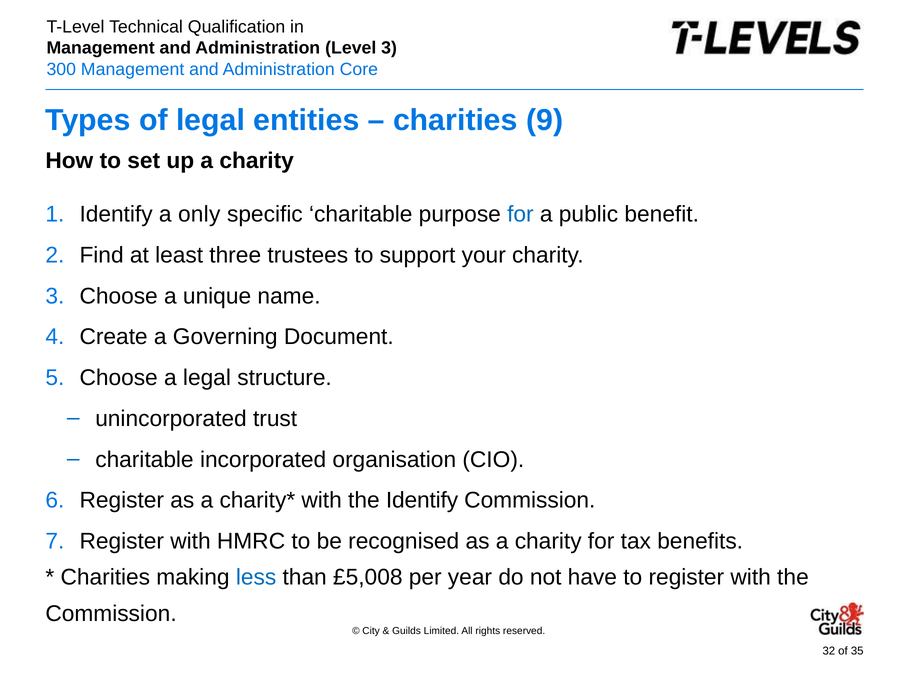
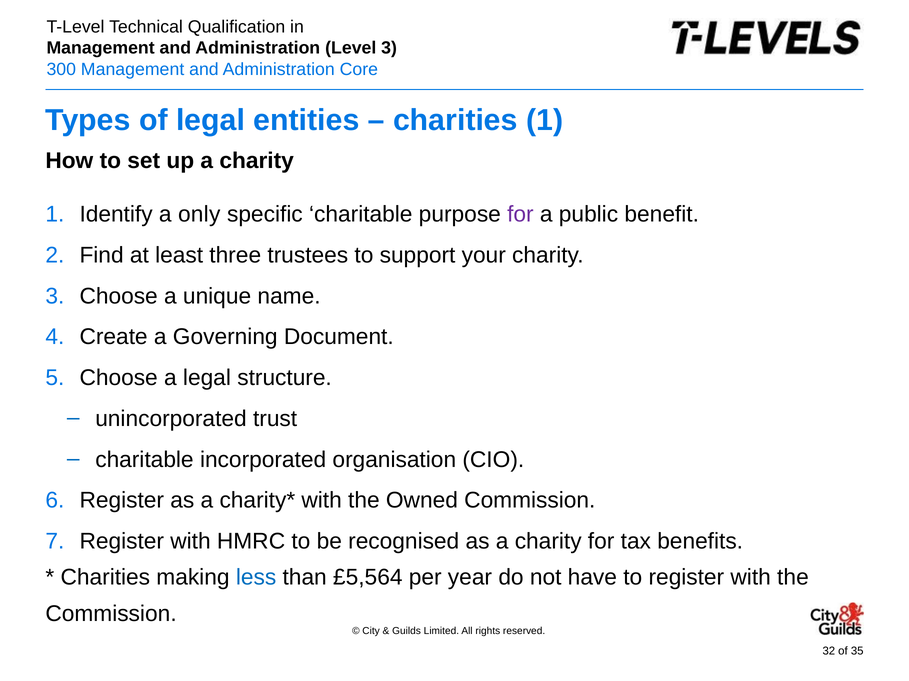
charities 9: 9 -> 1 (545, 121)
for colour: blue -> purple (520, 215)
the Identify: Identify -> Owned (422, 501)
£5,008: £5,008 -> £5,564 (368, 578)
